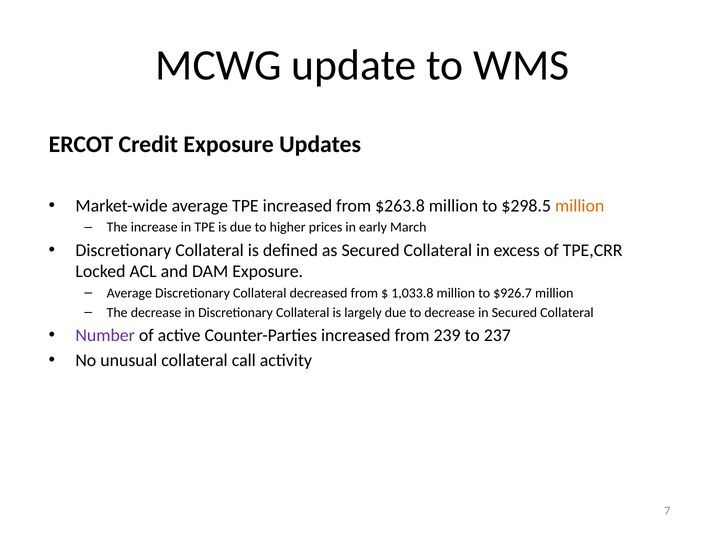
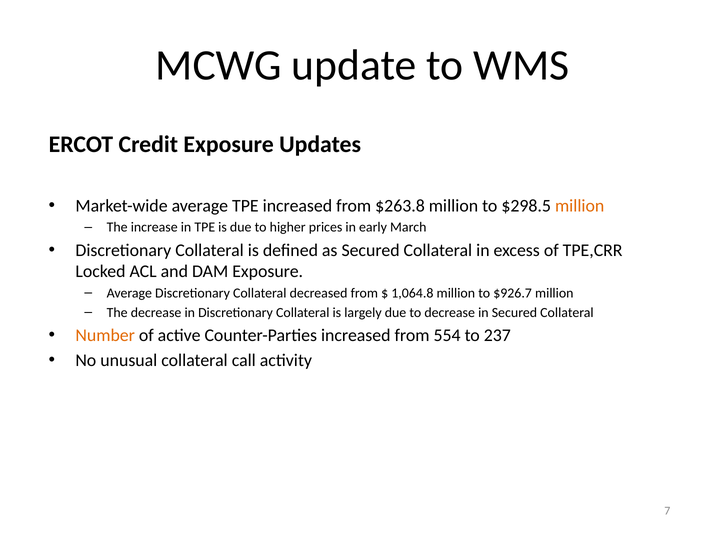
1,033.8: 1,033.8 -> 1,064.8 (412, 293)
Number colour: purple -> orange (105, 335)
239: 239 -> 554 (447, 335)
